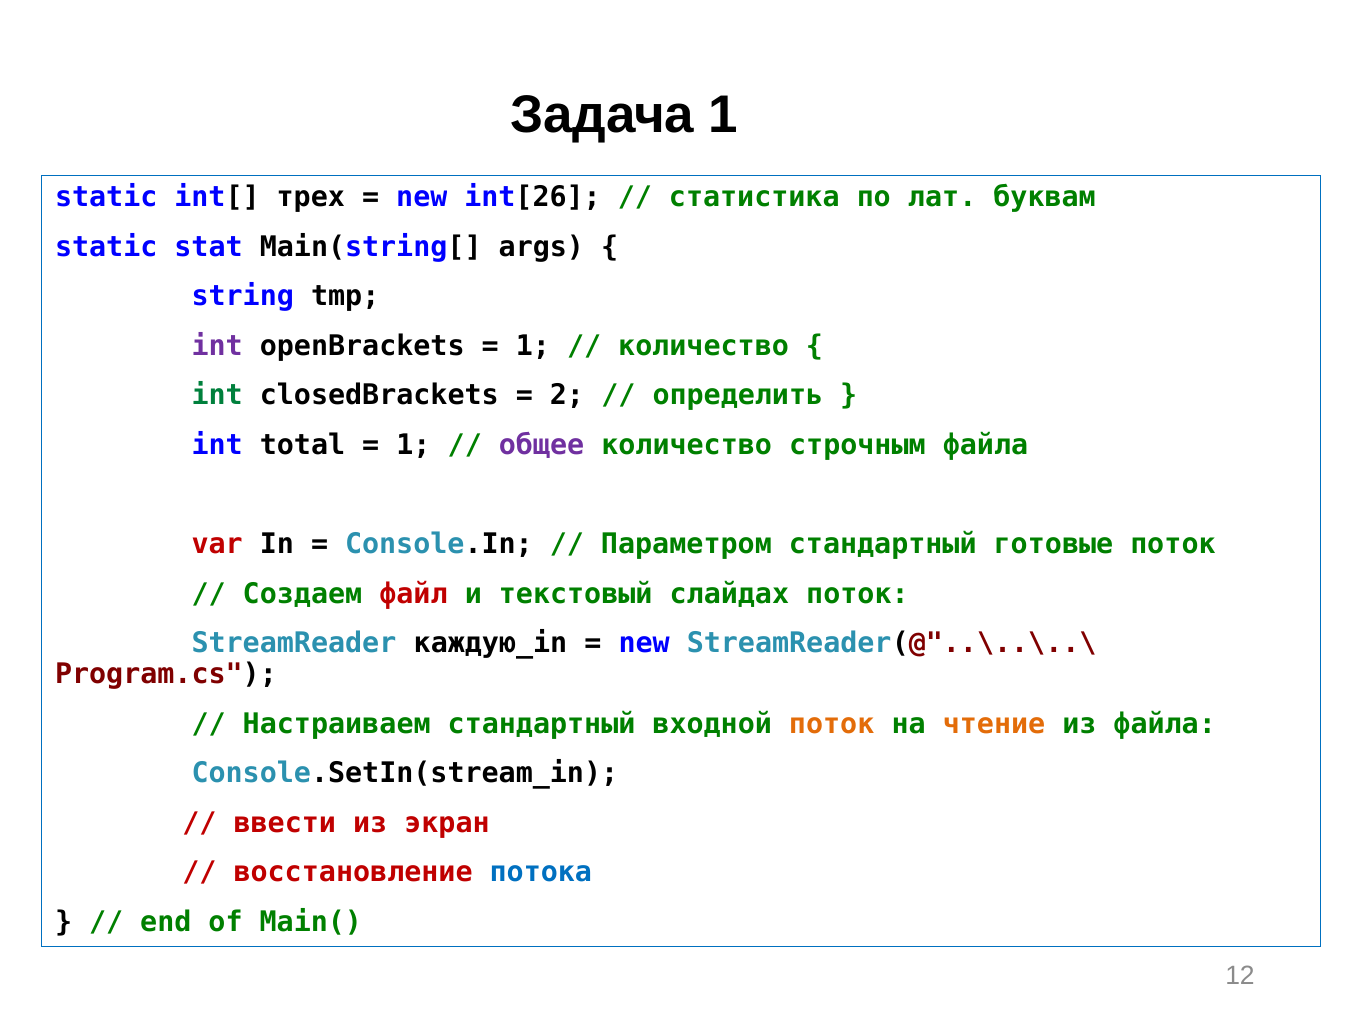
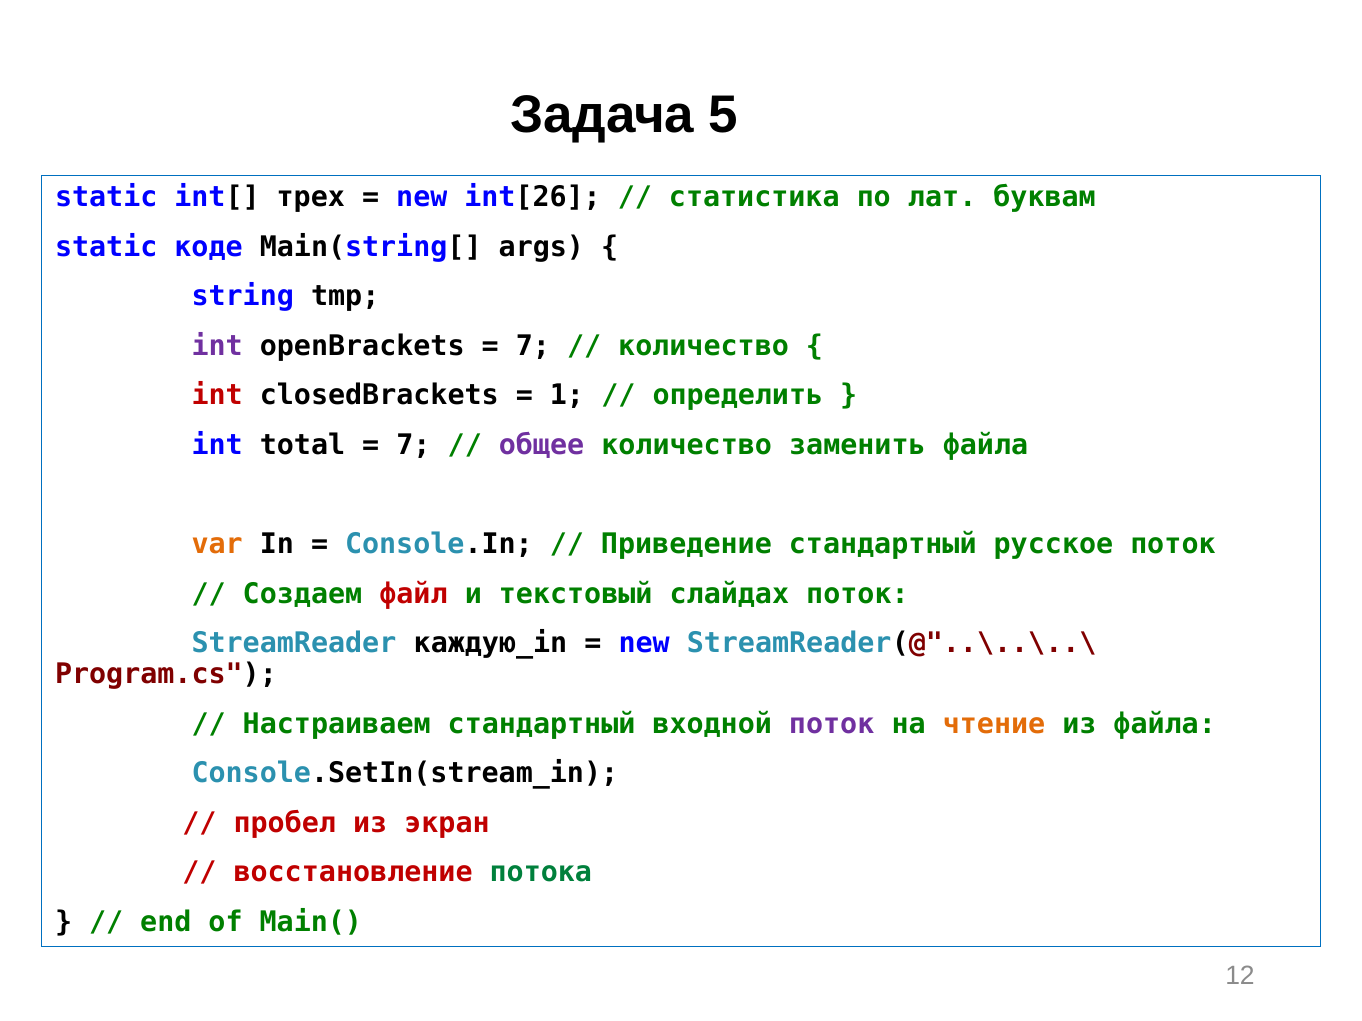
Задача 1: 1 -> 5 (724, 115)
stat: stat -> коде (209, 247)
1: 1 -> 7 (533, 346)
int colour: green -> red (217, 396)
2: 2 -> 1 (567, 396)
1: 1 -> 7 (413, 445)
строчным: строчным -> заменить (857, 445)
var colour: red -> orange (217, 545)
Параметром: Параметром -> Приведение (686, 545)
готовые: готовые -> русское (1053, 545)
поток colour: orange -> purple (832, 724)
ввести: ввести -> пробел (285, 823)
потока colour: blue -> green (541, 873)
